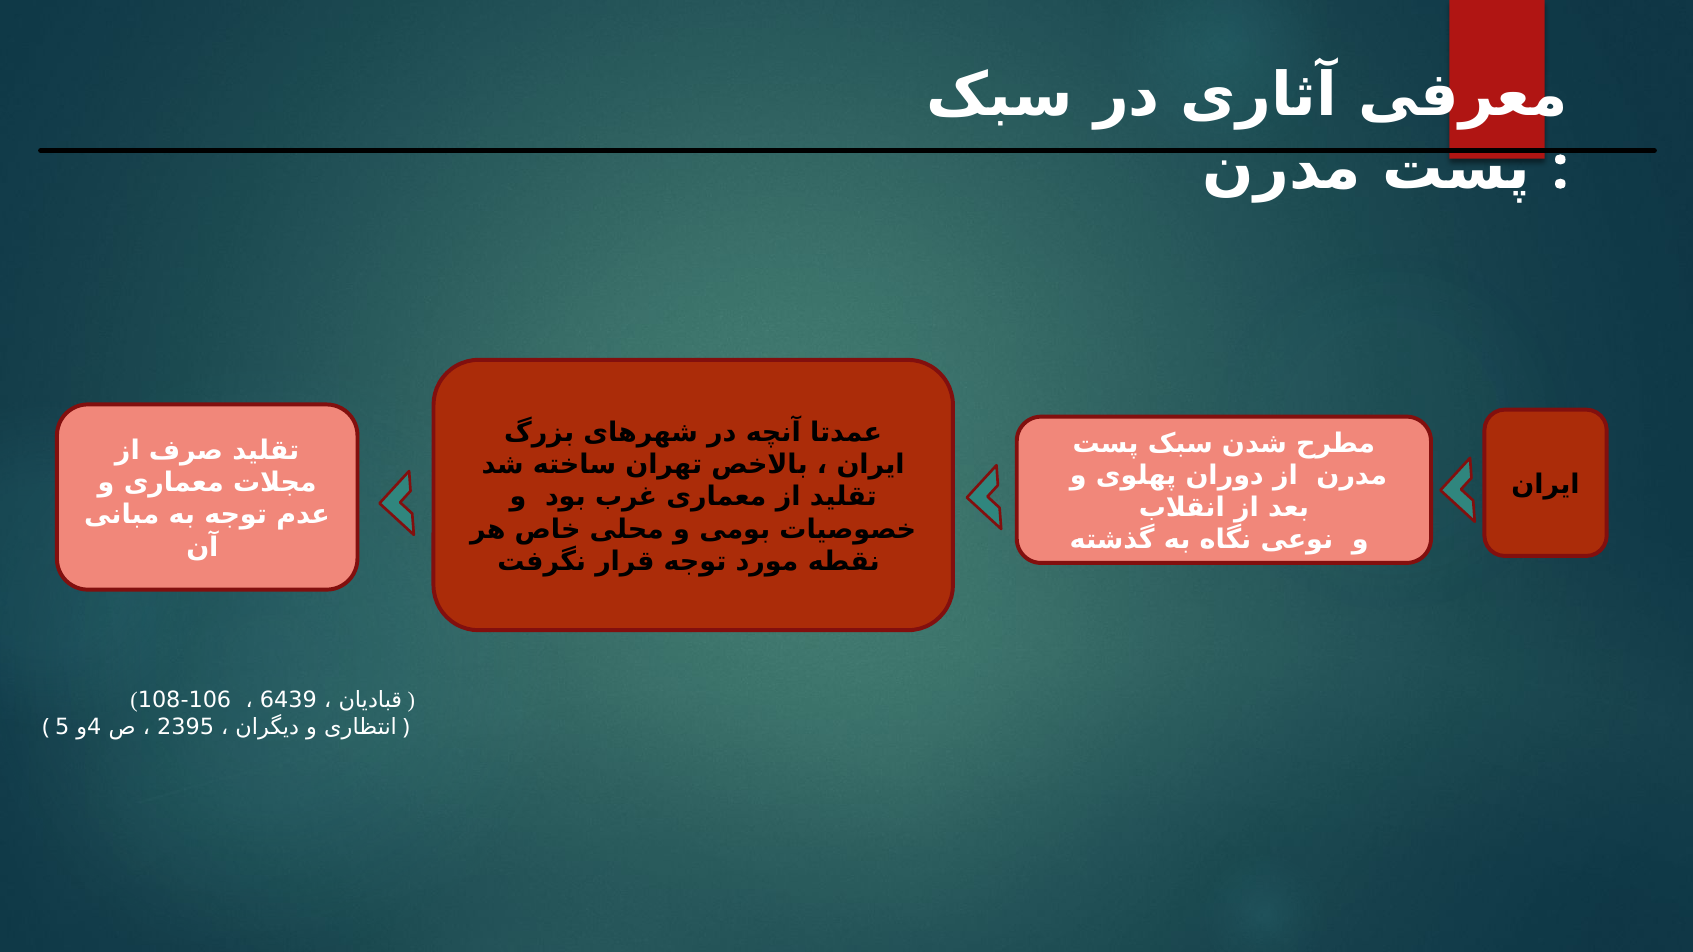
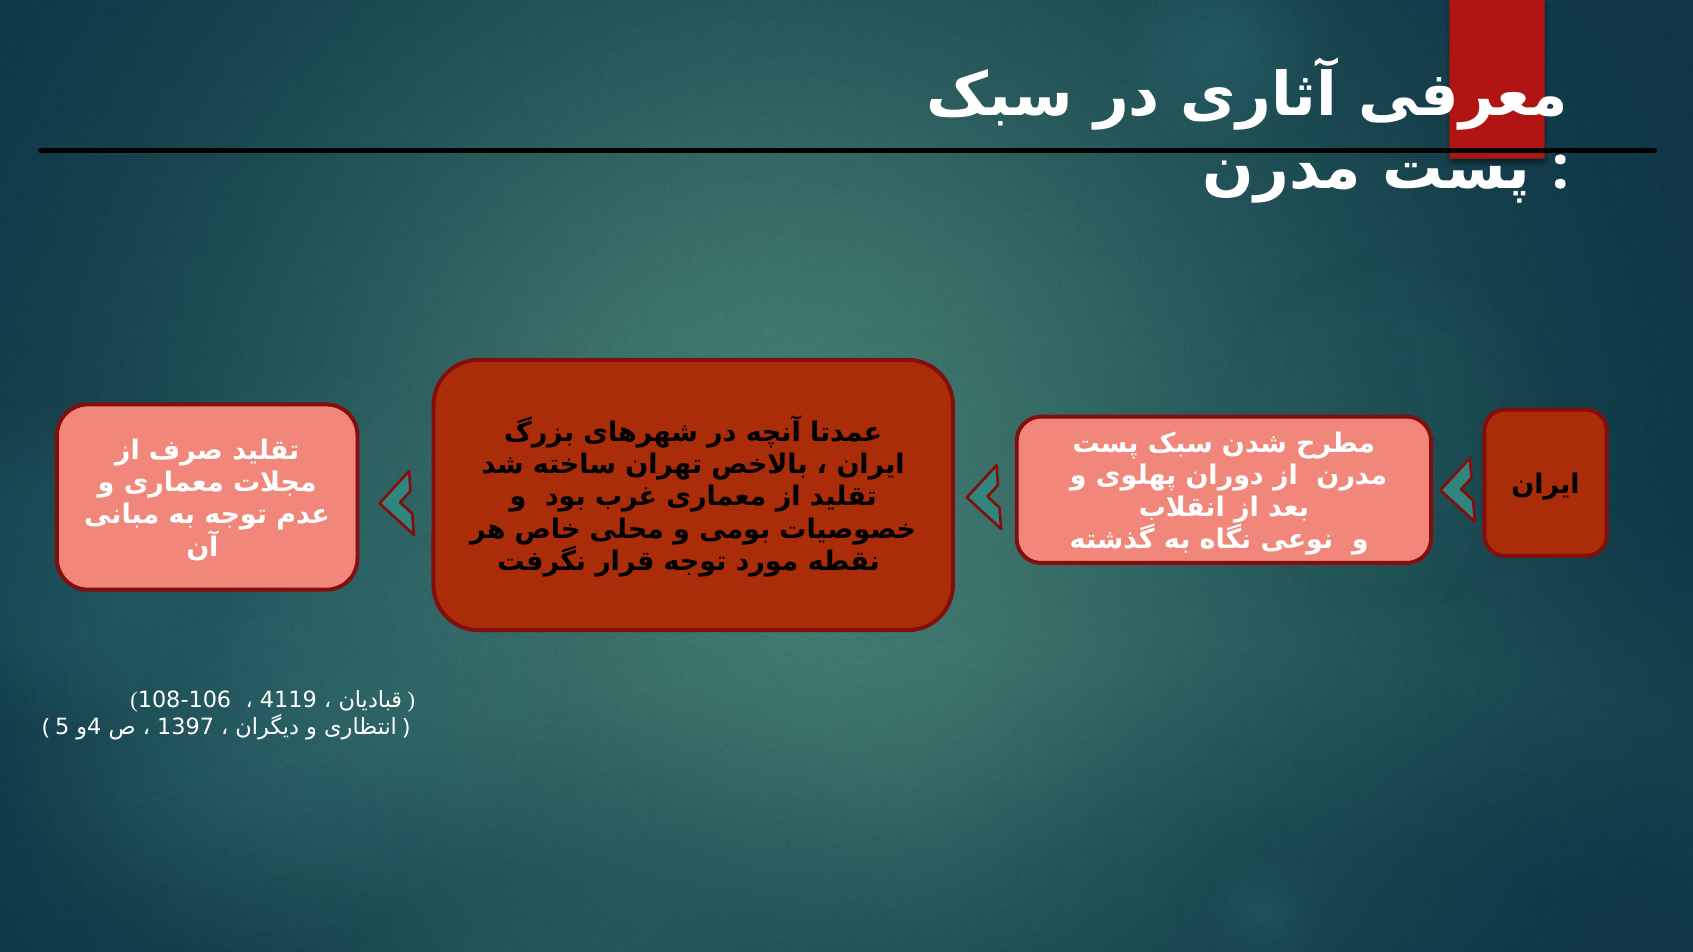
6439: 6439 -> 4119 (288, 701)
2395: 2395 -> 1397 (186, 728)
